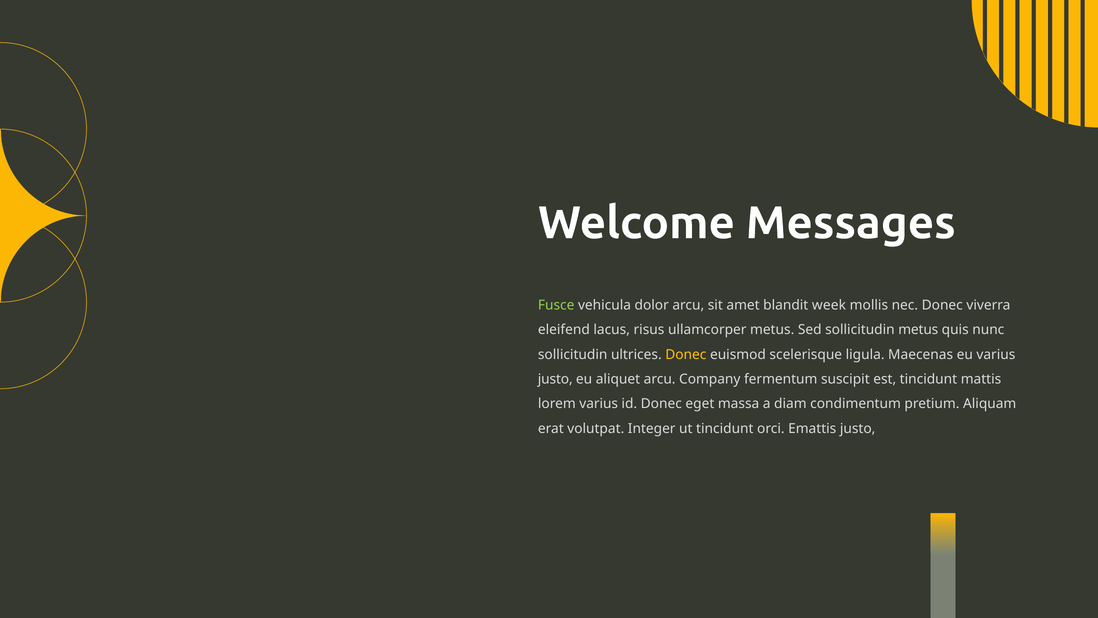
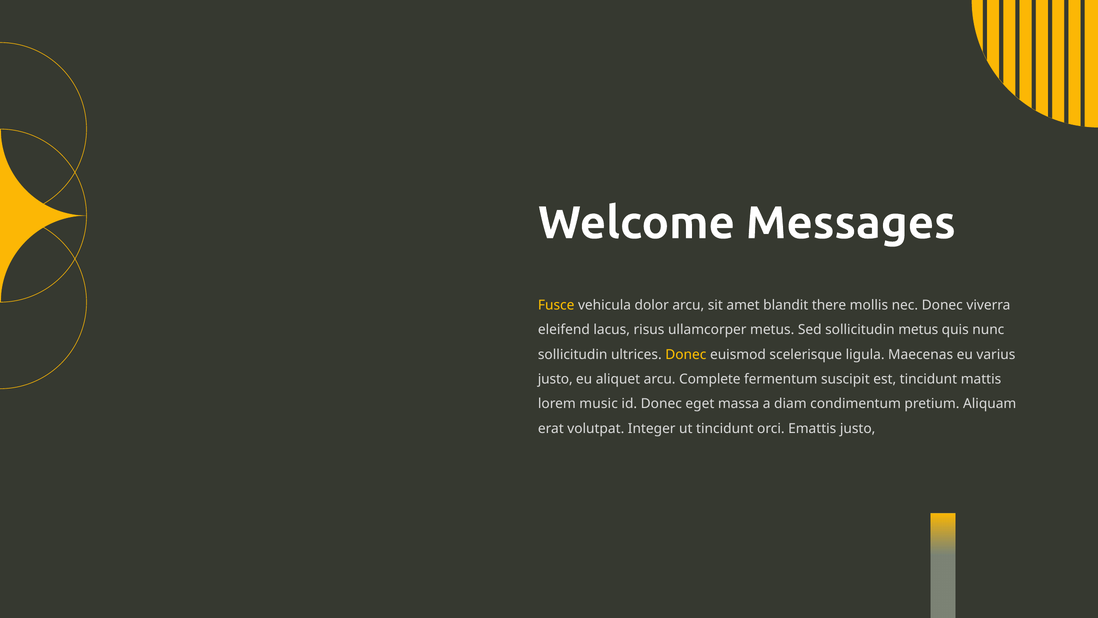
Fusce colour: light green -> yellow (556, 305)
week: week -> there (829, 305)
Company: Company -> Complete (710, 379)
lorem varius: varius -> music (599, 404)
